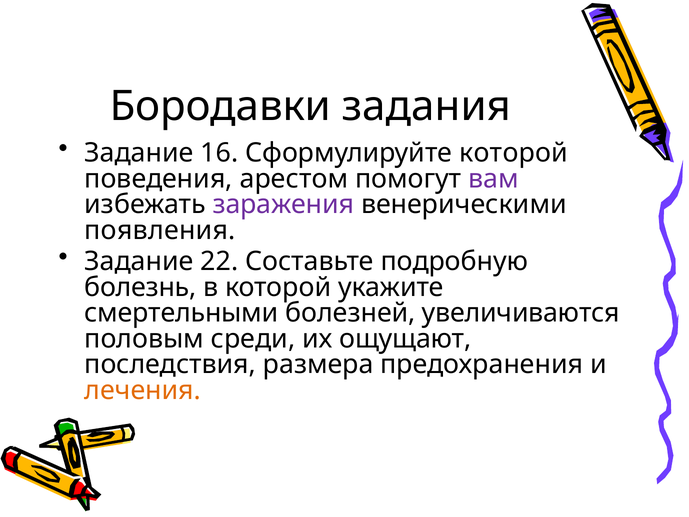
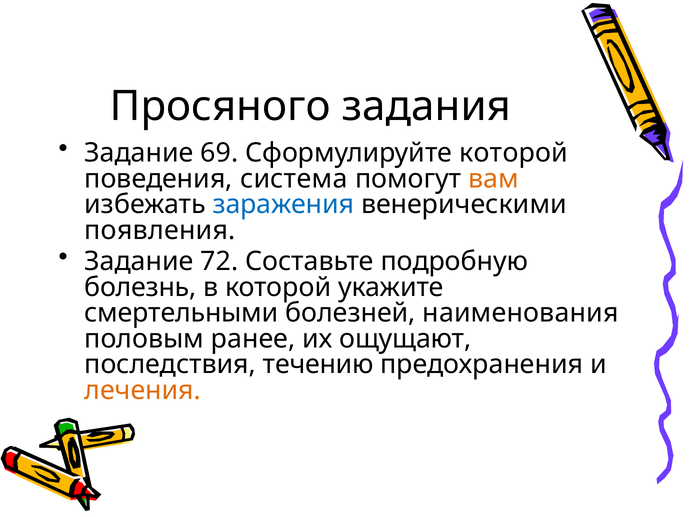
Бородавки: Бородавки -> Просяного (220, 106)
16: 16 -> 69 (219, 153)
арестом: арестом -> система (294, 179)
вам colour: purple -> orange (494, 179)
заражения colour: purple -> blue (283, 204)
22: 22 -> 72 (219, 261)
увеличиваются: увеличиваются -> наименования (521, 313)
среди: среди -> ранее (253, 339)
размера: размера -> течению (318, 364)
